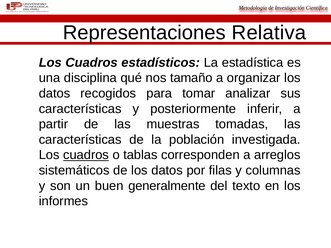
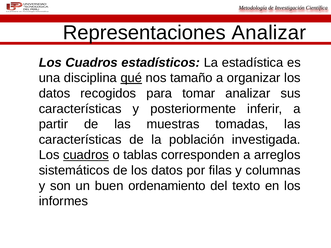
Representaciones Relativa: Relativa -> Analizar (269, 33)
qué underline: none -> present (131, 78)
generalmente: generalmente -> ordenamiento (167, 186)
